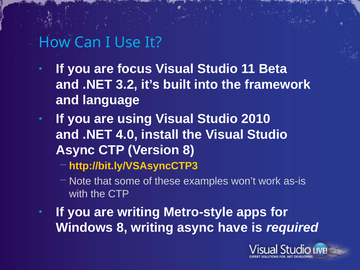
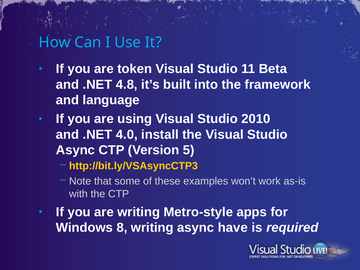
focus: focus -> token (135, 69)
3.2: 3.2 -> 4.8 (127, 84)
Version 8: 8 -> 5 (189, 150)
